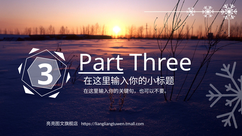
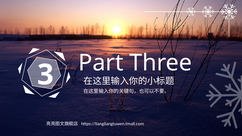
Part underline: present -> none (101, 63)
